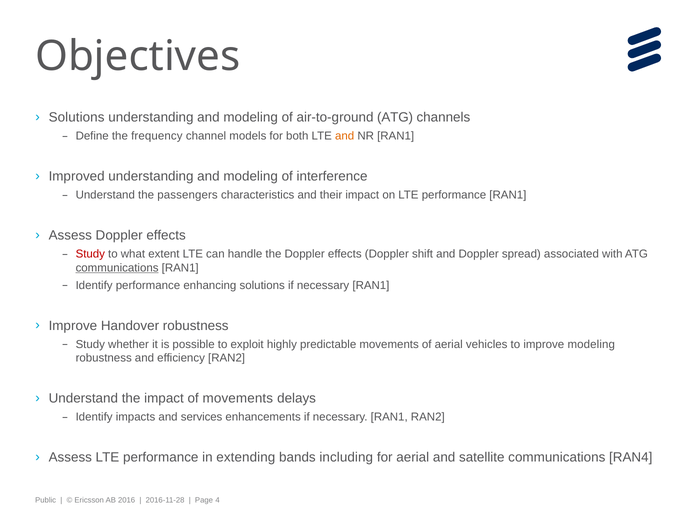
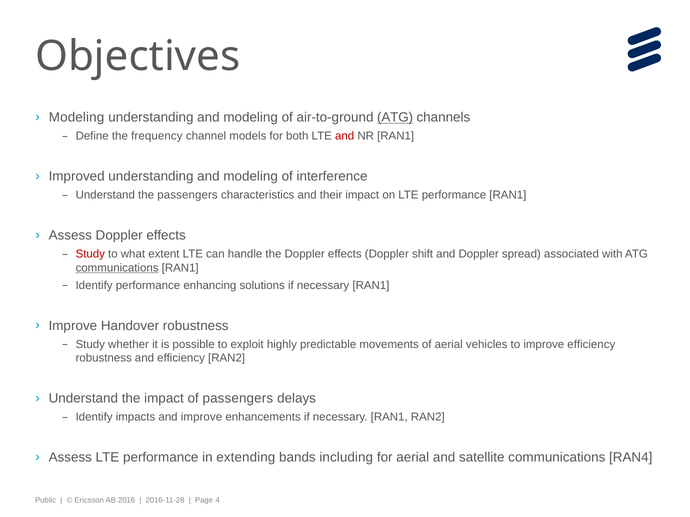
Solutions: Solutions -> Modeling (77, 118)
ATG underline: none -> present (395, 118)
and colour: orange -> red (345, 136)
improve modeling: modeling -> efficiency (591, 345)
of movements: movements -> passengers (238, 399)
and services: services -> improve (202, 418)
